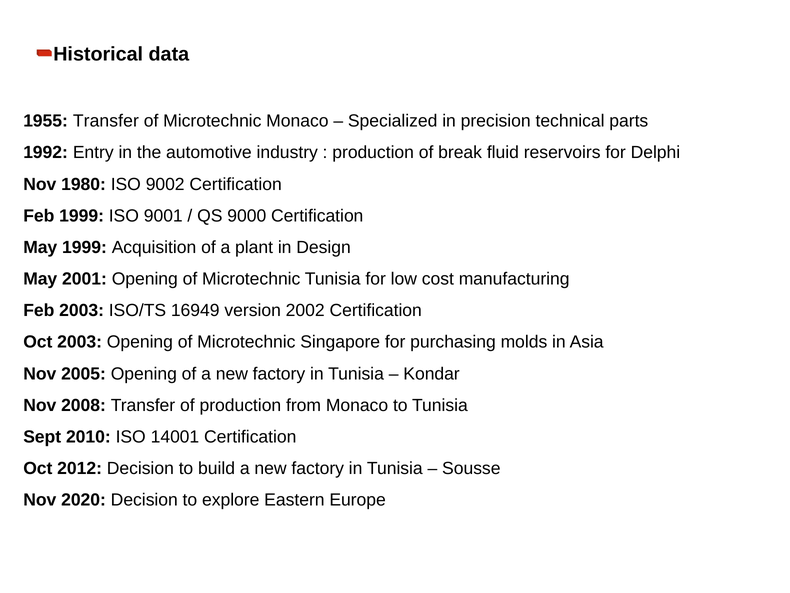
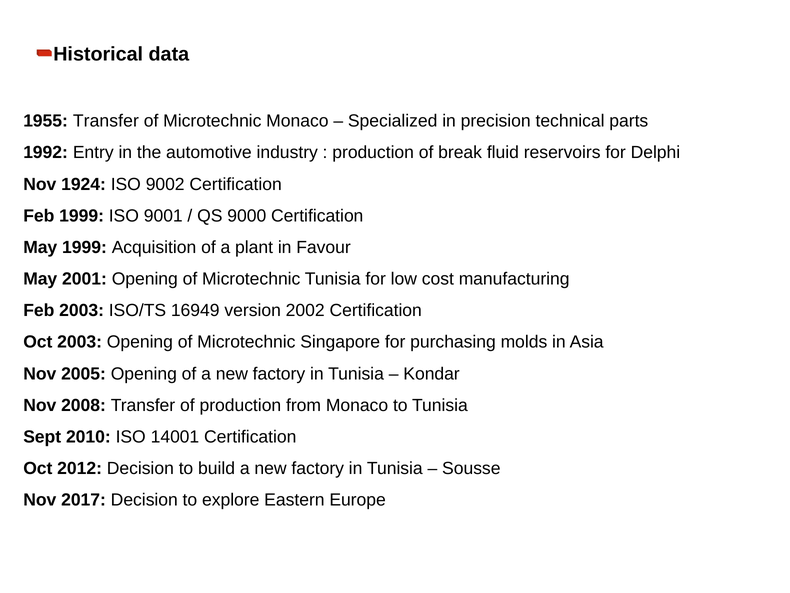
1980: 1980 -> 1924 (84, 184)
Design: Design -> Favour (324, 247)
2020: 2020 -> 2017 (84, 500)
